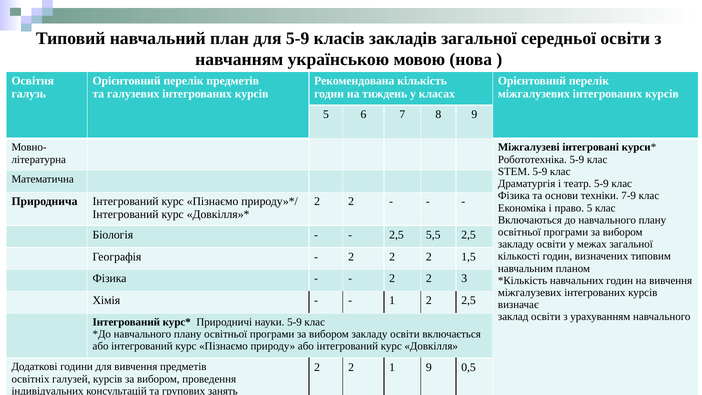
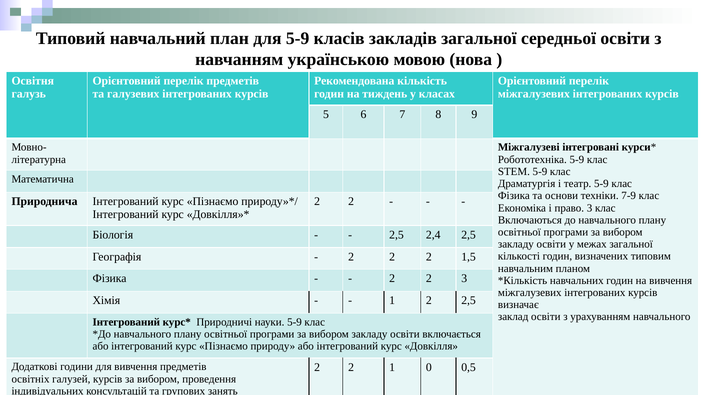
право 5: 5 -> 3 (590, 208)
5,5: 5,5 -> 2,4 (433, 235)
1 9: 9 -> 0 (429, 367)
